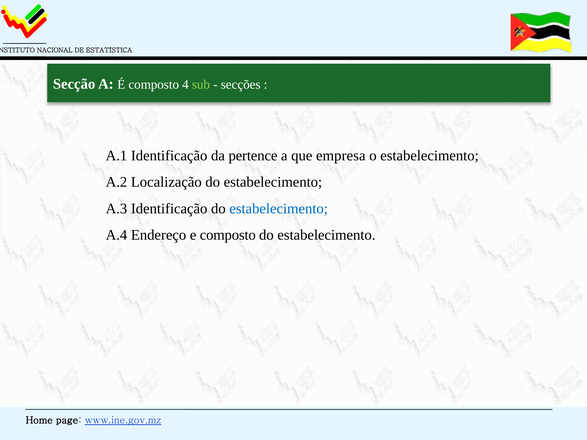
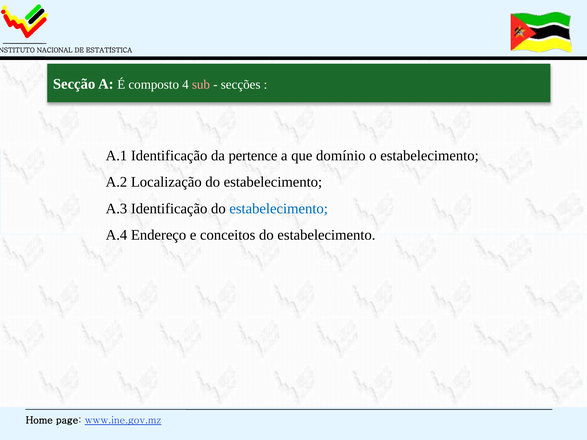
sub colour: light green -> pink (201, 85)
empresa: empresa -> domínio (341, 156)
e composto: composto -> conceitos (228, 235)
